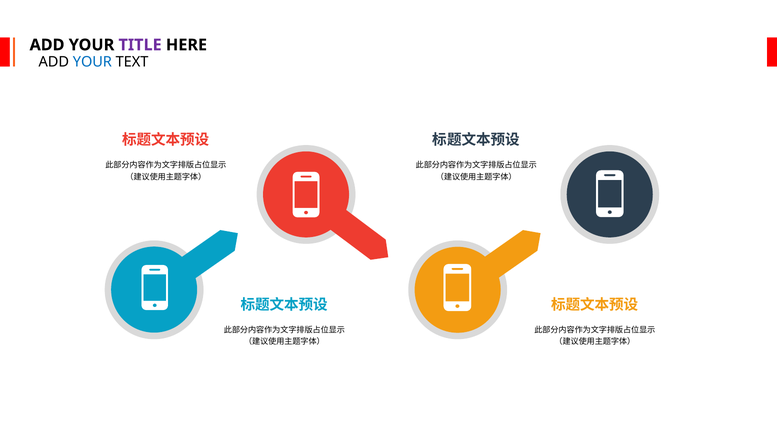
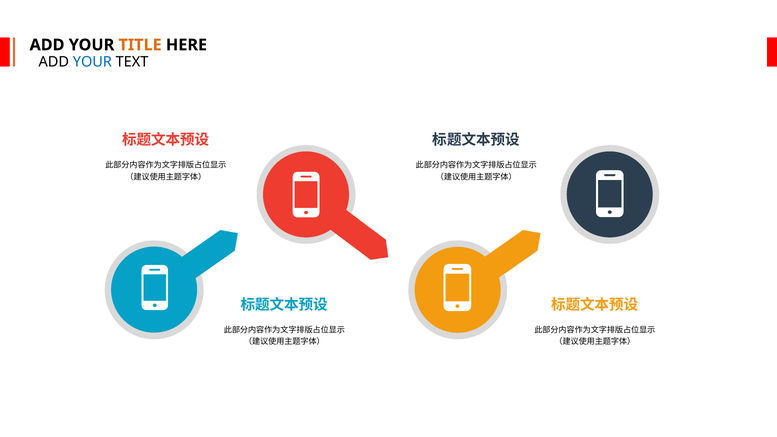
TITLE colour: purple -> orange (140, 45)
